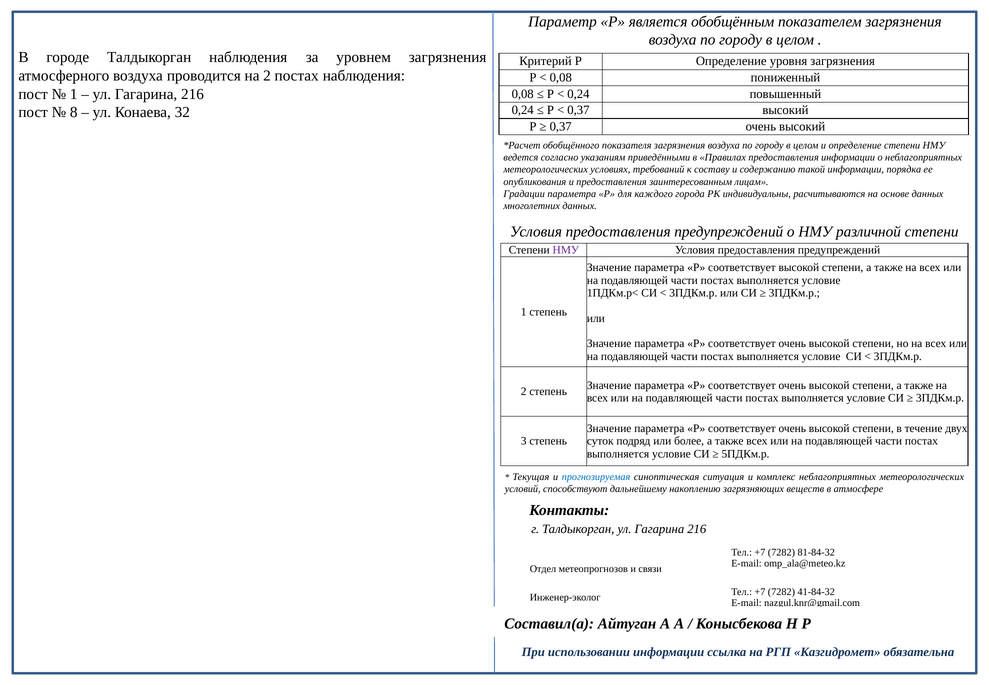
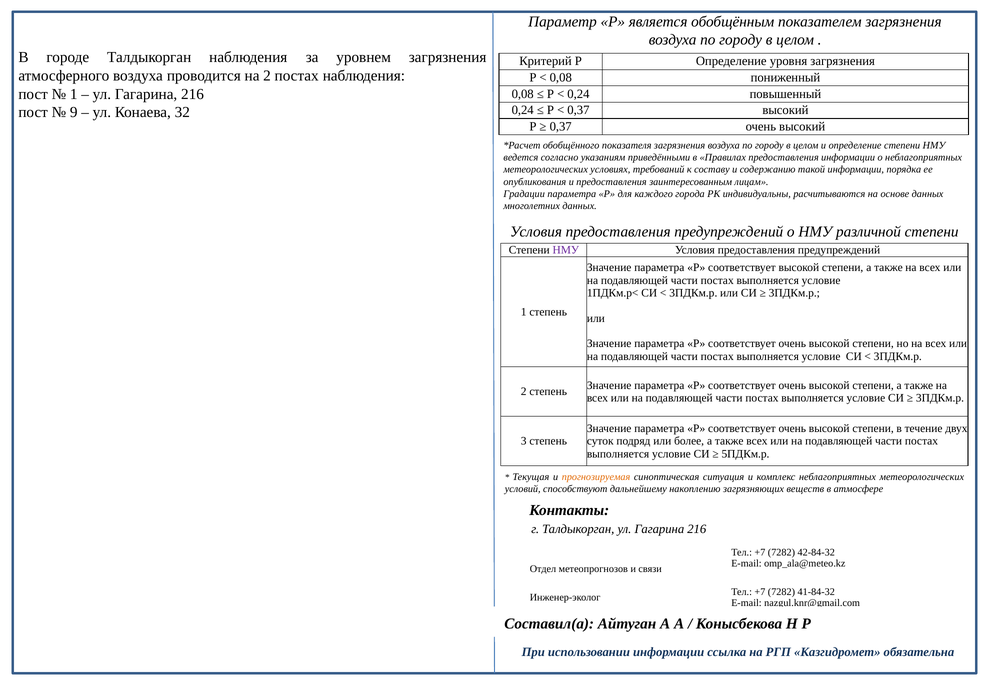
8: 8 -> 9 (74, 112)
прогнозируемая colour: blue -> orange (596, 476)
81-84-32: 81-84-32 -> 42-84-32 (816, 552)
